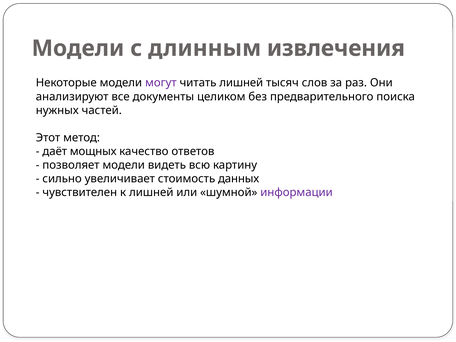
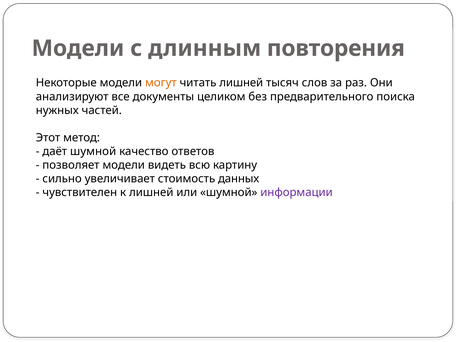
извлечения: извлечения -> повторения (336, 48)
могут colour: purple -> orange (161, 83)
даёт мощных: мощных -> шумной (93, 151)
